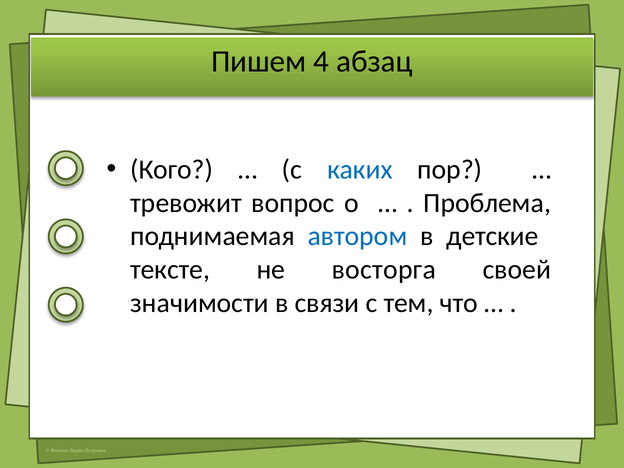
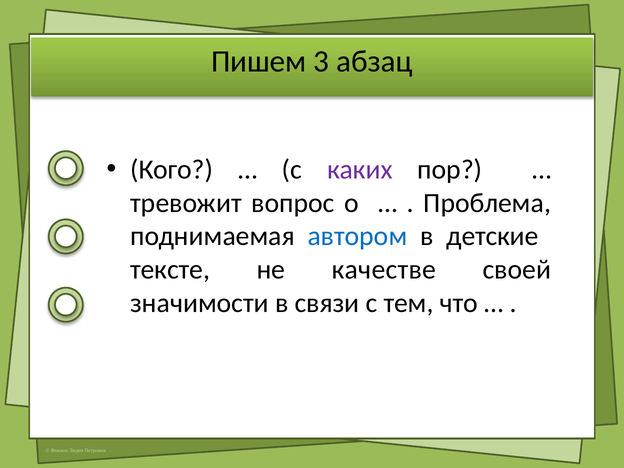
4: 4 -> 3 (321, 61)
каких colour: blue -> purple (360, 170)
восторга: восторга -> качестве (384, 270)
